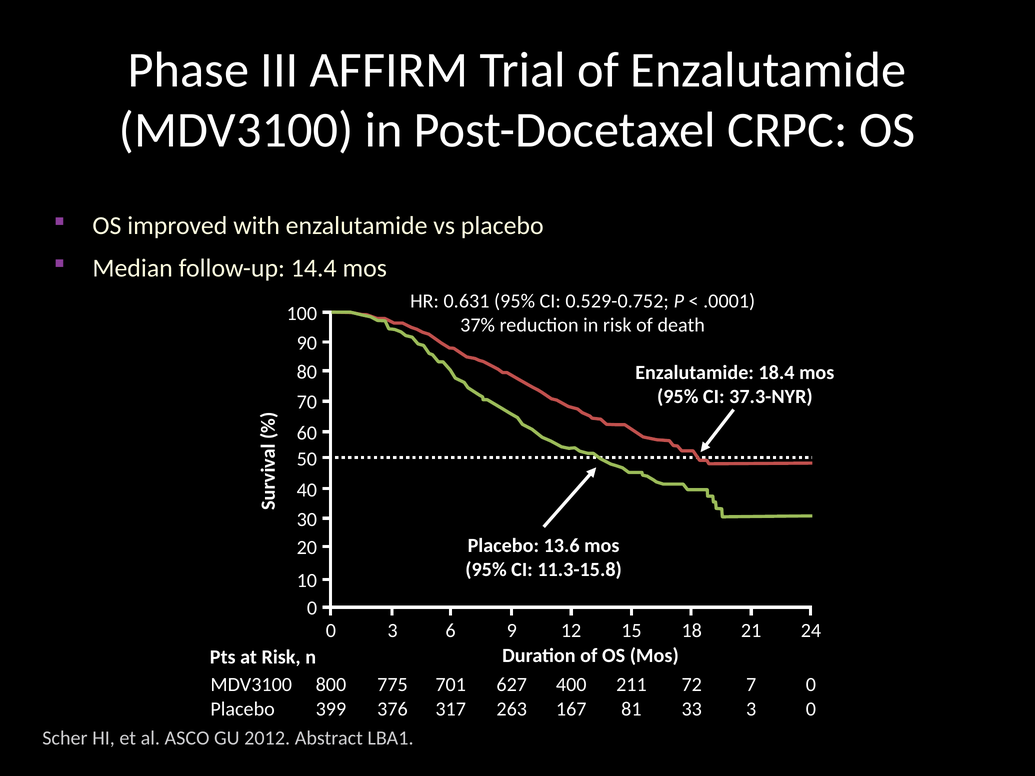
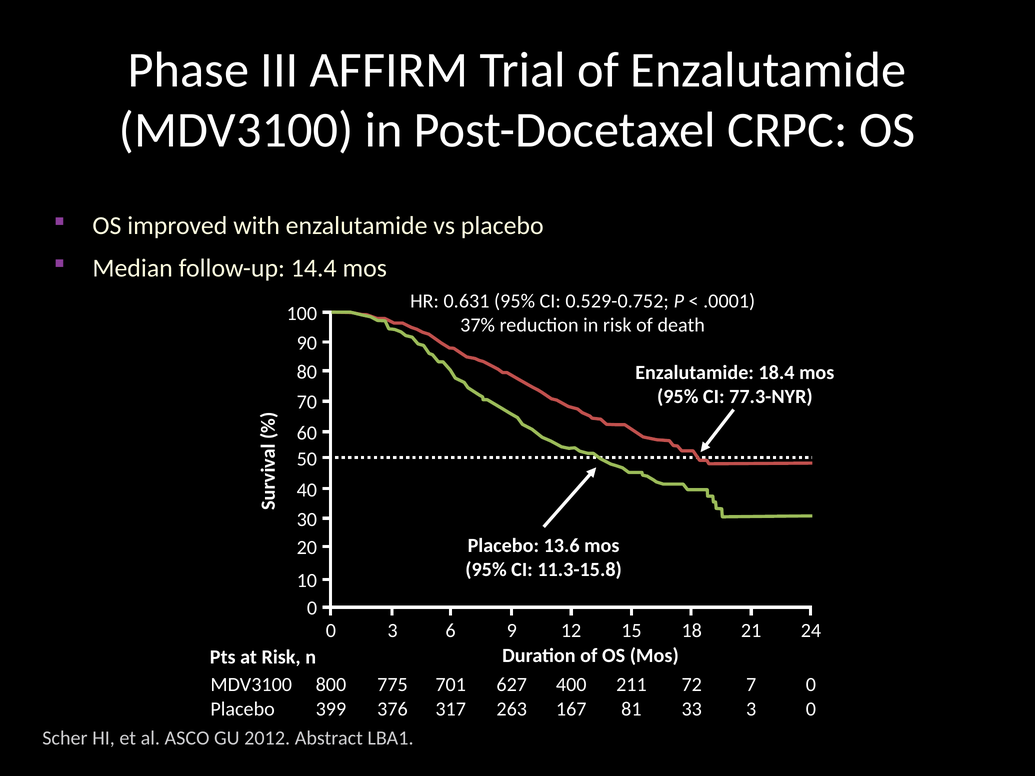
37.3-NYR: 37.3-NYR -> 77.3-NYR (771, 397)
